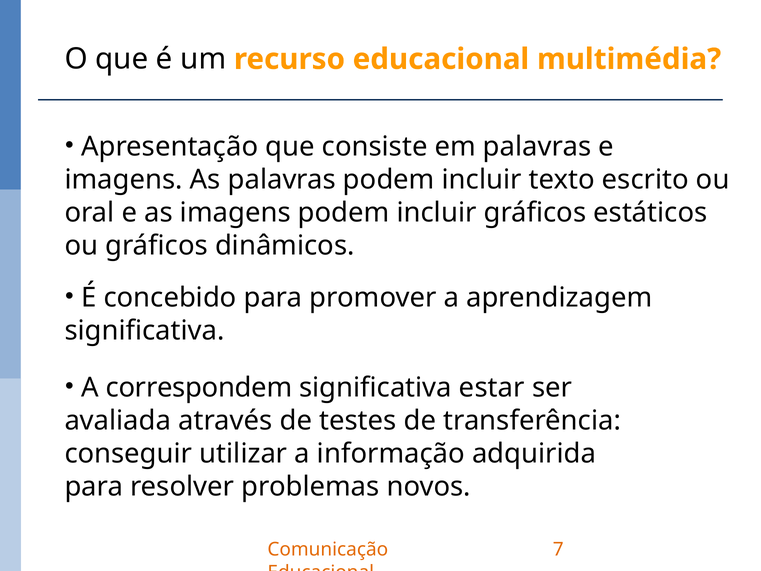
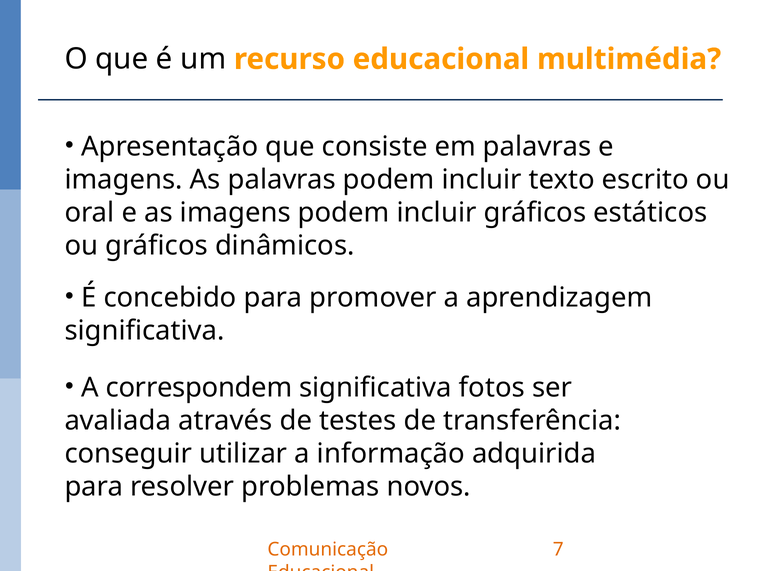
estar: estar -> fotos (492, 387)
